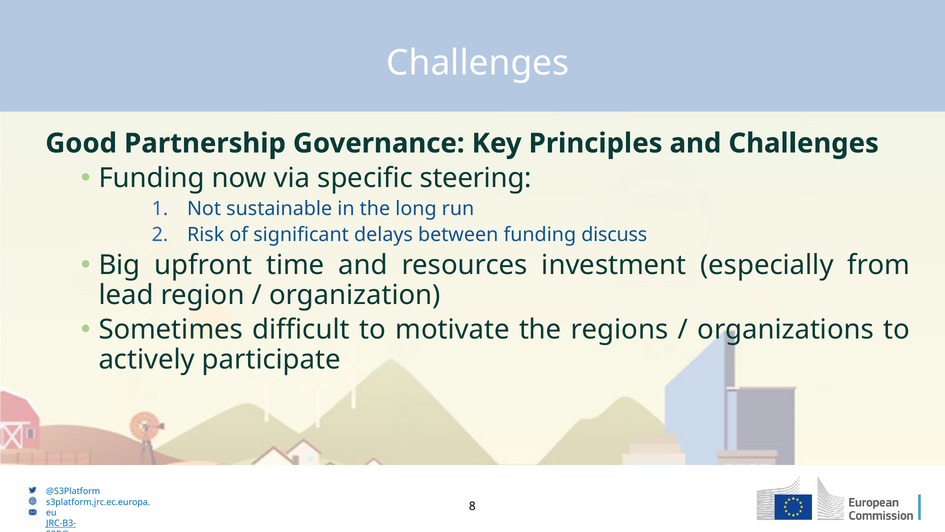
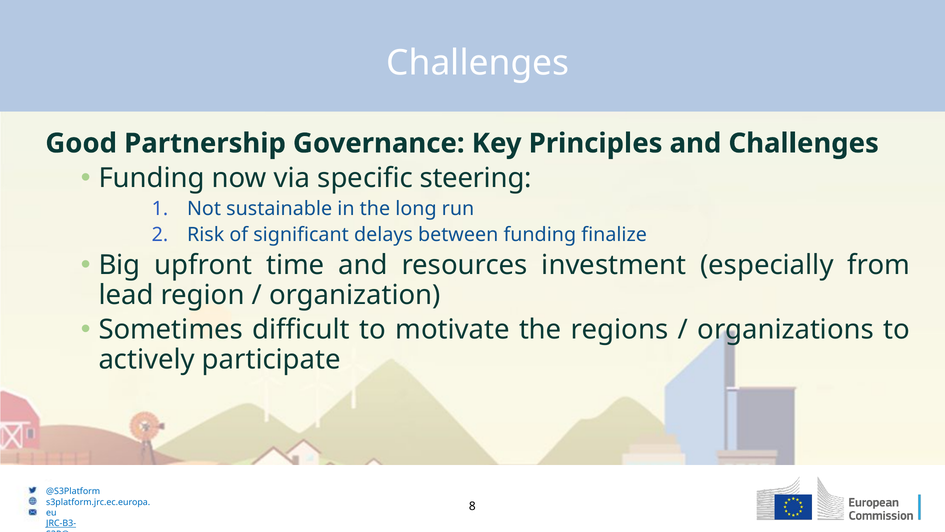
discuss: discuss -> finalize (614, 235)
